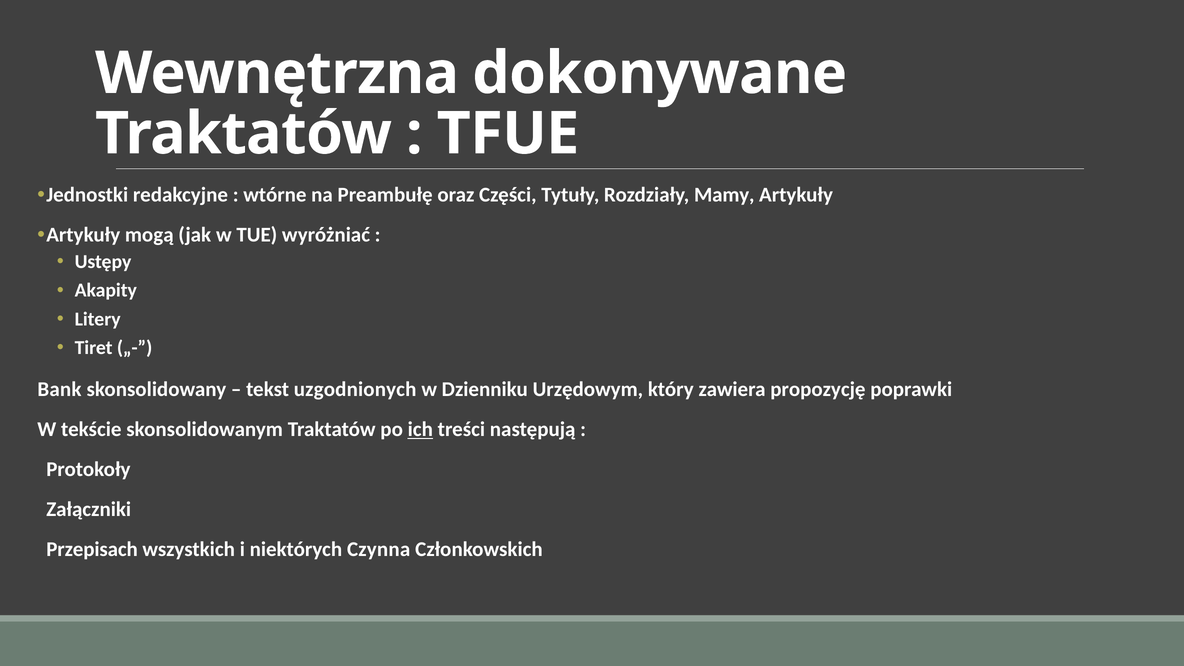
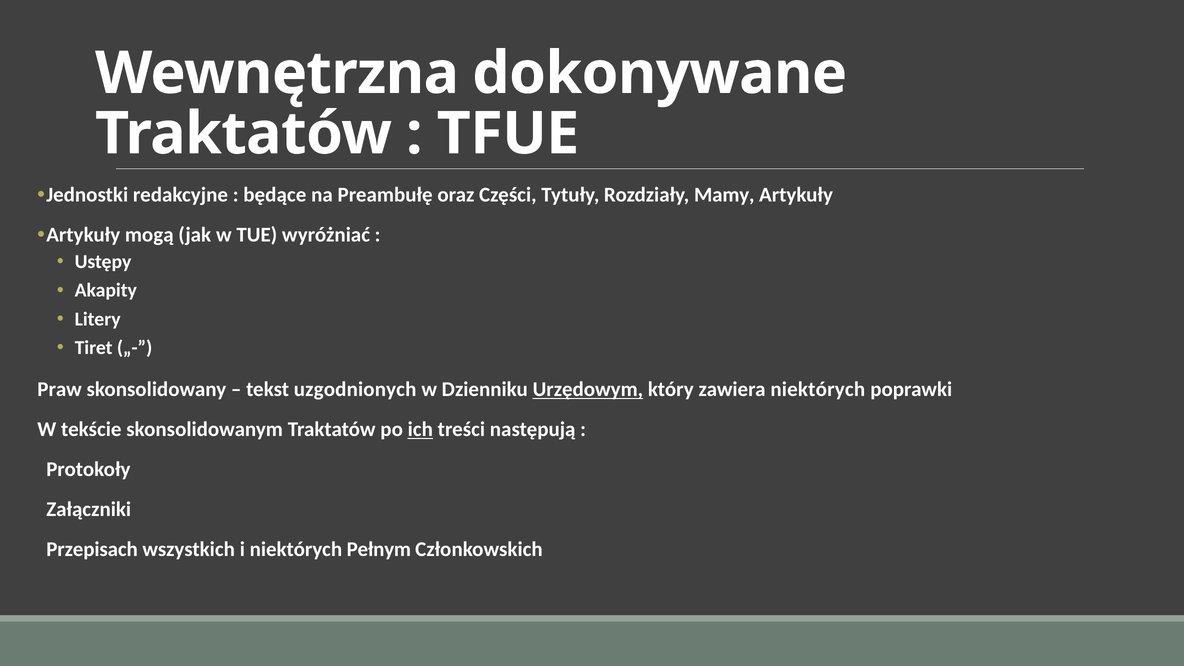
wtórne: wtórne -> będące (275, 195)
Bank: Bank -> Praw (60, 390)
Urzędowym underline: none -> present (588, 390)
zawiera propozycję: propozycję -> niektórych (818, 390)
Czynna: Czynna -> Pełnym (379, 549)
